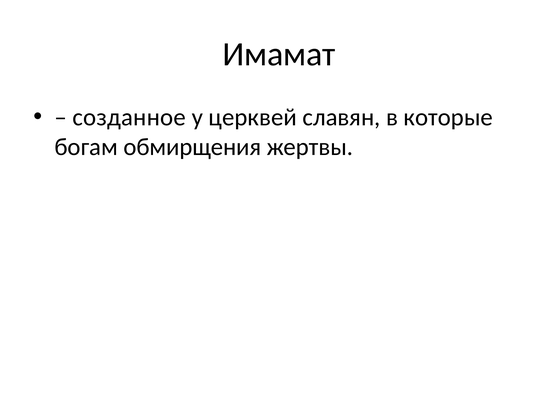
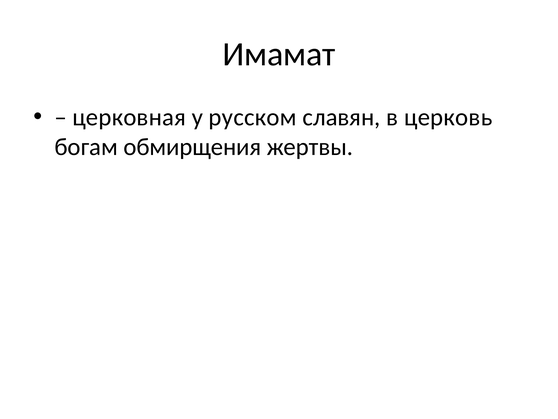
созданное: созданное -> церковная (129, 117)
церквей: церквей -> русском (253, 117)
которые: которые -> церковь (448, 117)
